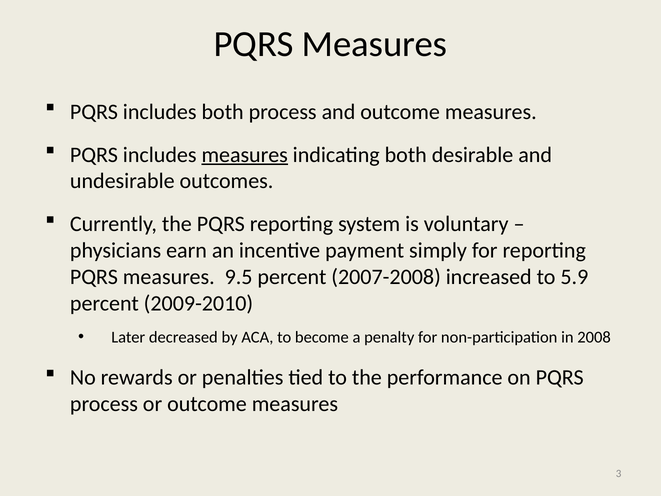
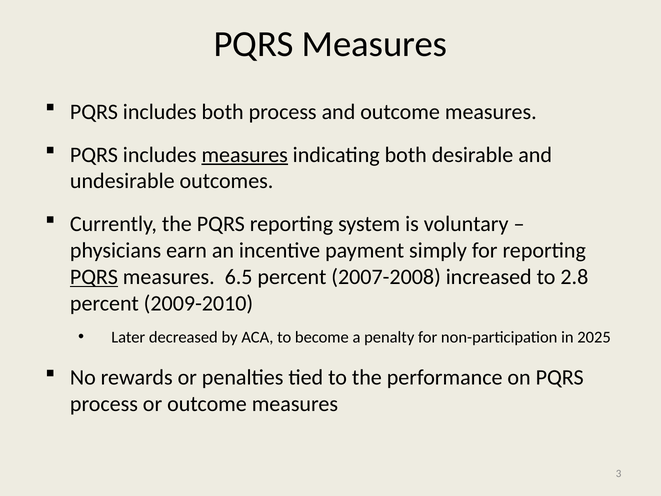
PQRS underline: none -> present (94, 277)
9.5: 9.5 -> 6.5 (239, 277)
5.9: 5.9 -> 2.8 (574, 277)
2008: 2008 -> 2025 (594, 337)
